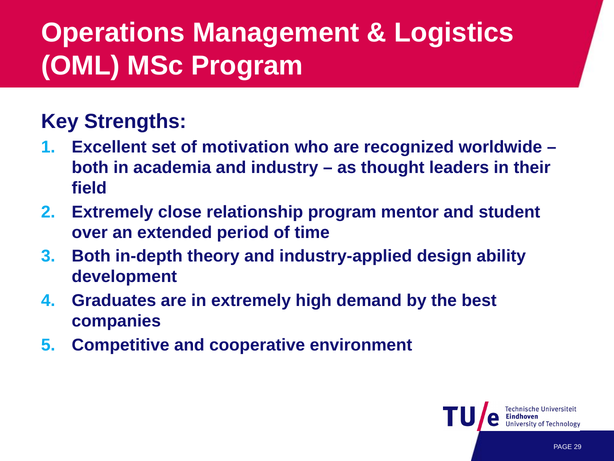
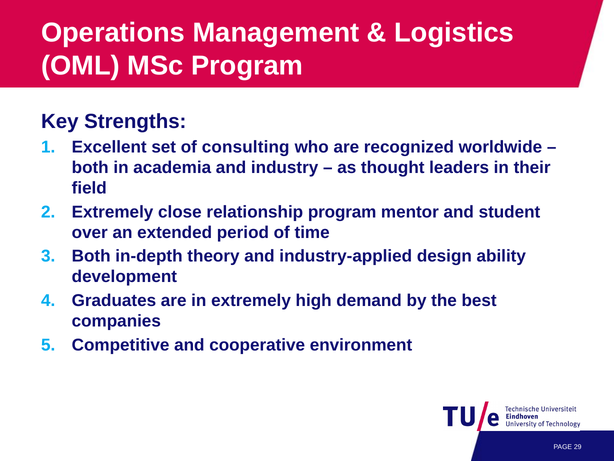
motivation: motivation -> consulting (246, 147)
